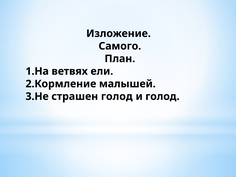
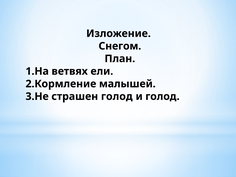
Самого: Самого -> Снегом (120, 46)
